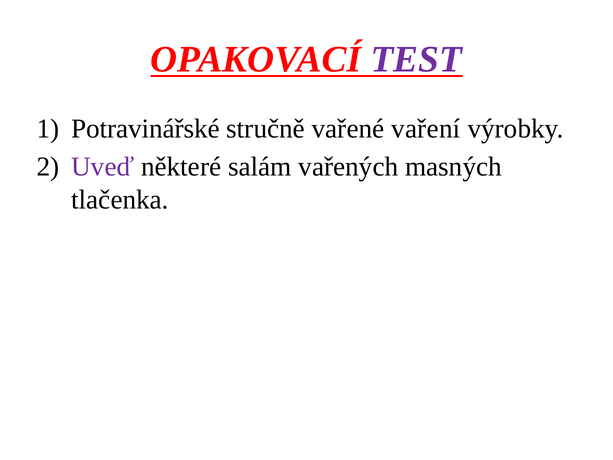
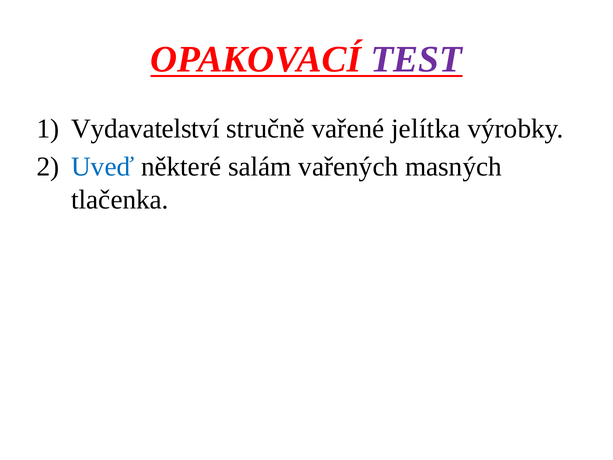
Potravinářské: Potravinářské -> Vydavatelství (145, 129)
vaření: vaření -> jelítka (426, 129)
Uveď colour: purple -> blue (103, 167)
